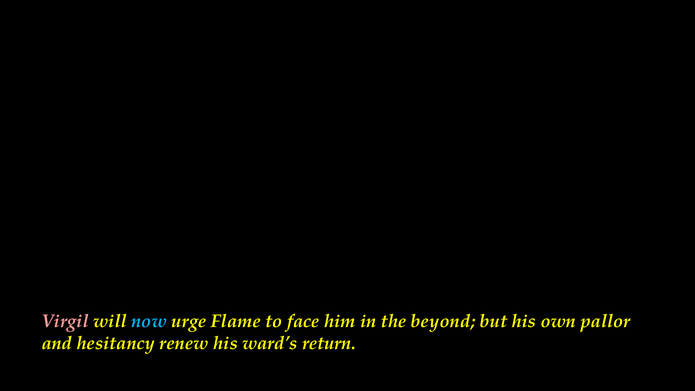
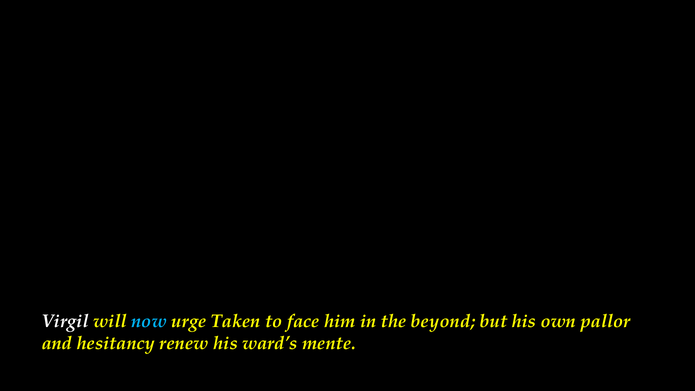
Virgil colour: pink -> white (65, 321)
Flame: Flame -> Taken (236, 321)
return: return -> mente (329, 343)
